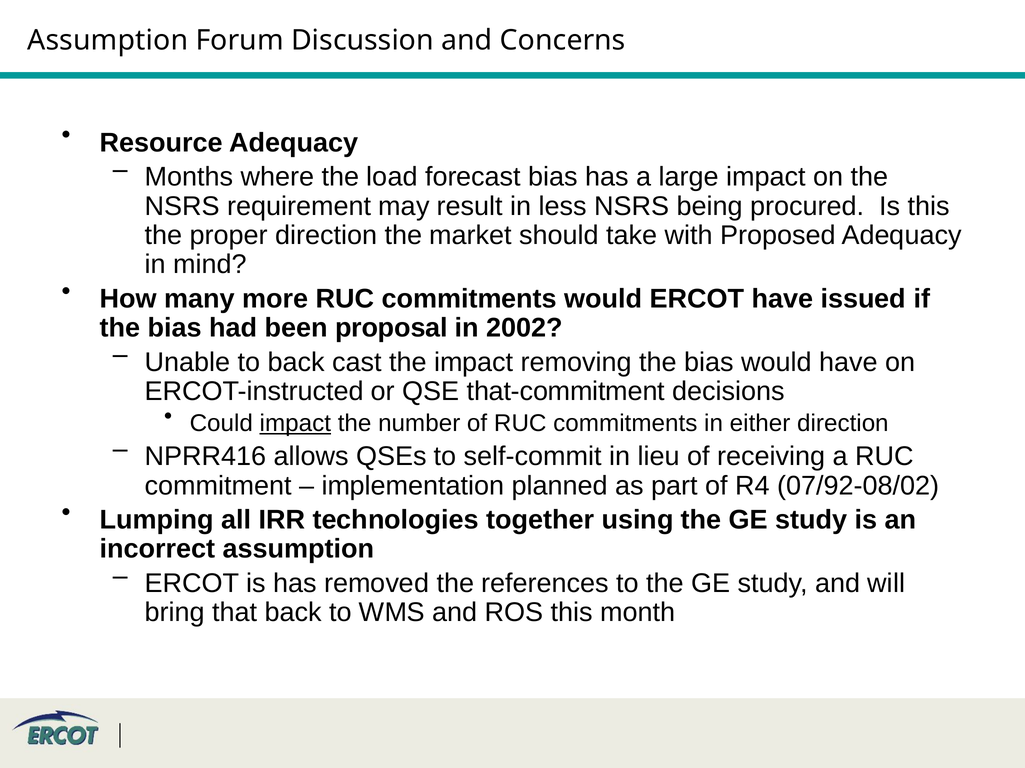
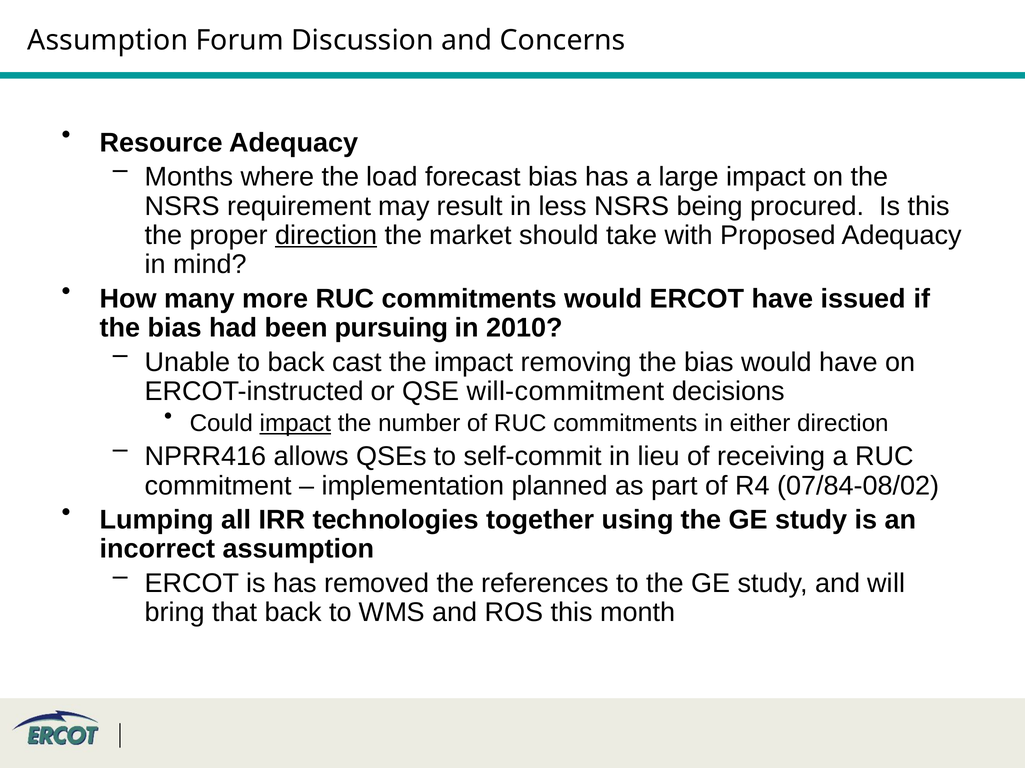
direction underline: none -> present (326, 236)
proposal: proposal -> pursuing (391, 328)
2002: 2002 -> 2010 (525, 328)
that-commitment: that-commitment -> will-commitment (566, 392)
07/92-08/02: 07/92-08/02 -> 07/84-08/02 (858, 486)
